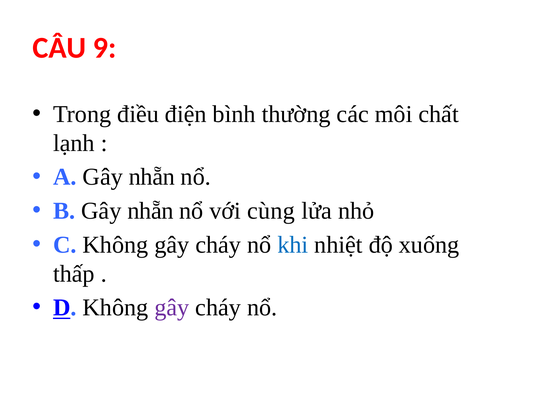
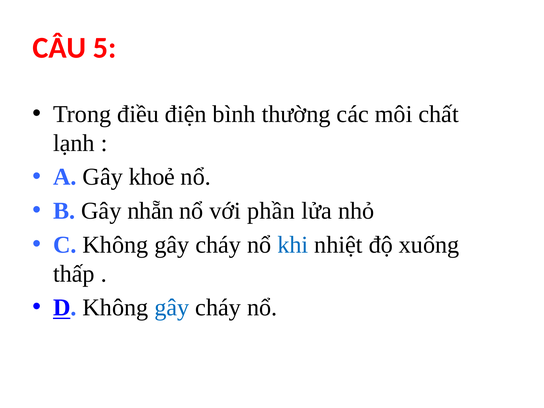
9: 9 -> 5 (105, 48)
A Gây nhẵn: nhẵn -> khoẻ (152, 177)
cùng: cùng -> phần (271, 211)
gây colour: purple -> blue (172, 308)
